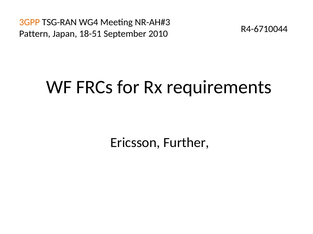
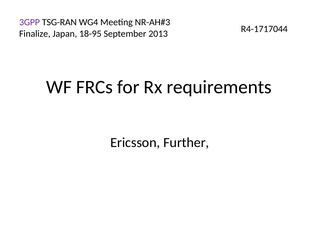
3GPP colour: orange -> purple (29, 22)
R4-6710044: R4-6710044 -> R4-1717044 (264, 29)
Pattern: Pattern -> Finalize (35, 34)
18-51: 18-51 -> 18-95 (90, 34)
2010: 2010 -> 2013 (158, 34)
